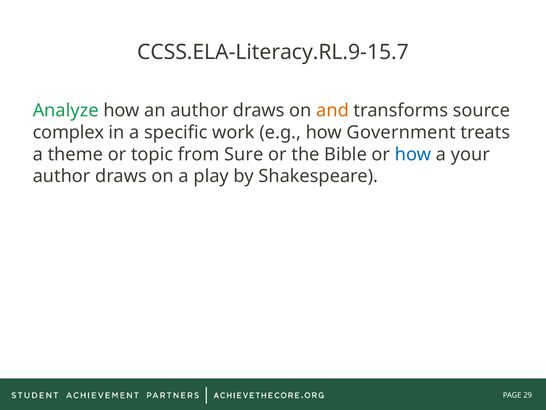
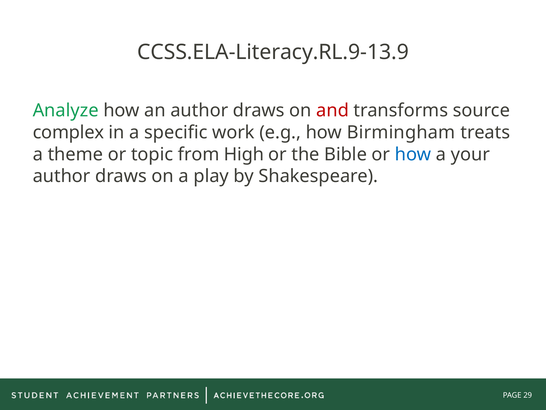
CCSS.ELA-Literacy.RL.9-15.7: CCSS.ELA-Literacy.RL.9-15.7 -> CCSS.ELA-Literacy.RL.9-13.9 (273, 52)
and colour: orange -> red (333, 110)
Government: Government -> Birmingham (401, 132)
Sure: Sure -> High (244, 154)
